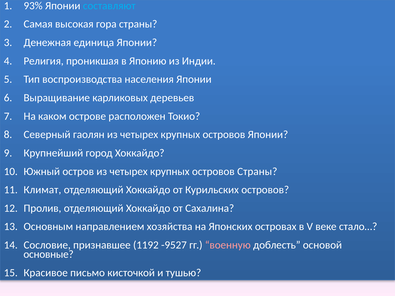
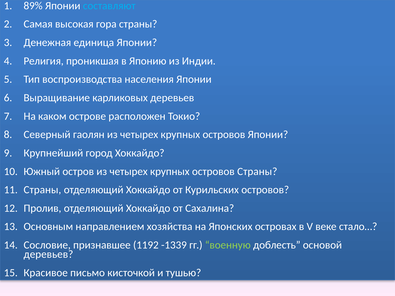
93%: 93% -> 89% (33, 6)
Климат: Климат -> Страны (42, 190)
-9527: -9527 -> -1339 (174, 245)
военную colour: pink -> light green (228, 245)
основные: основные -> деревьев (48, 254)
